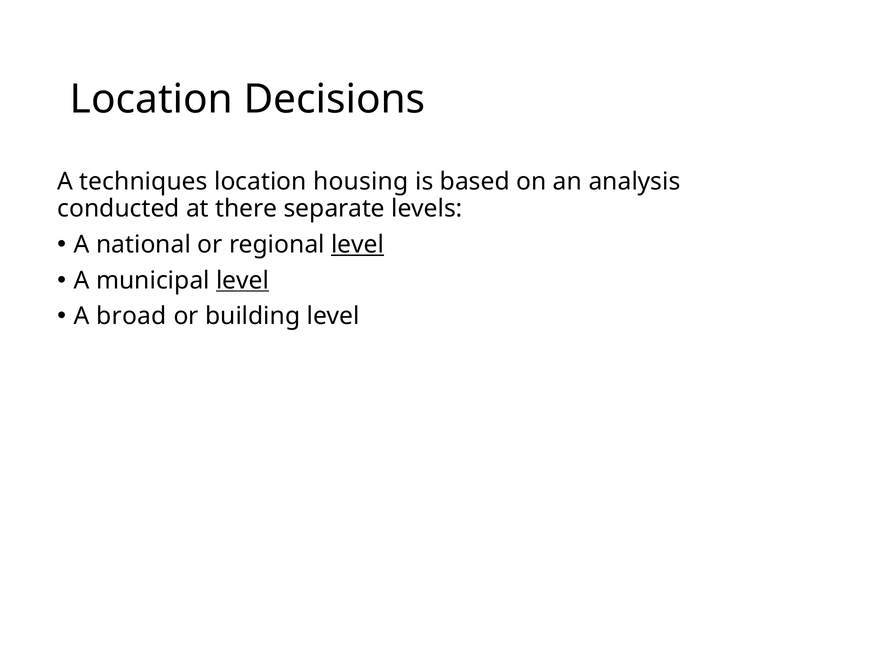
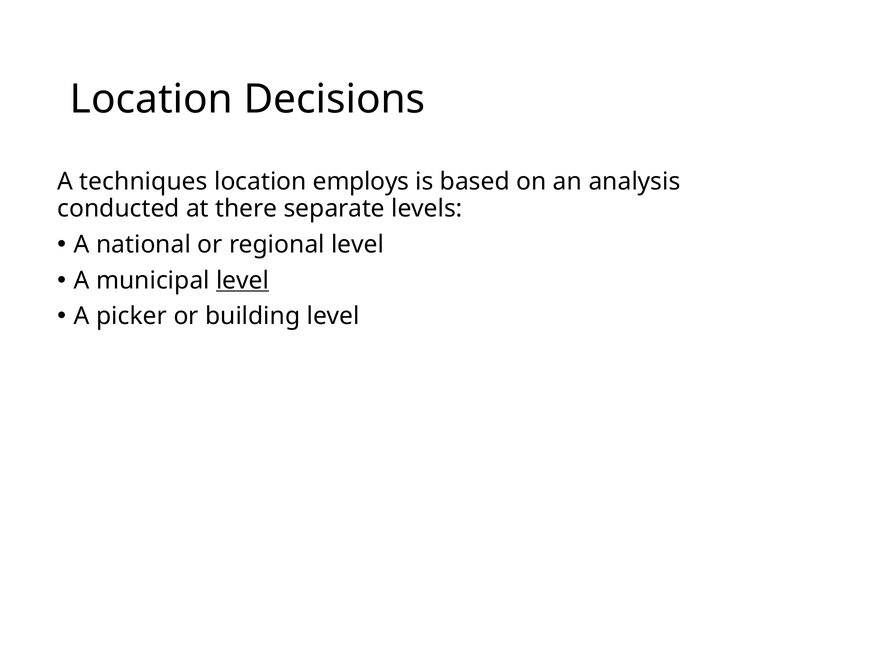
housing: housing -> employs (361, 182)
level underline: present -> none (358, 244)
broad: broad -> picker (132, 316)
